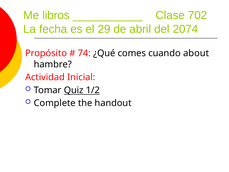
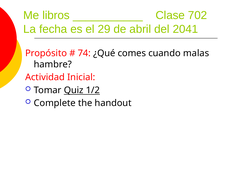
2074: 2074 -> 2041 (185, 29)
about: about -> malas (196, 53)
